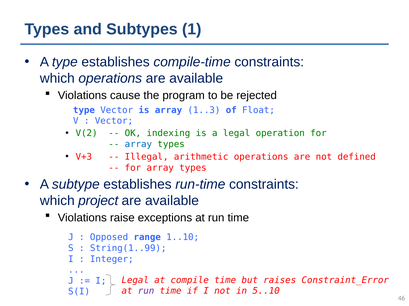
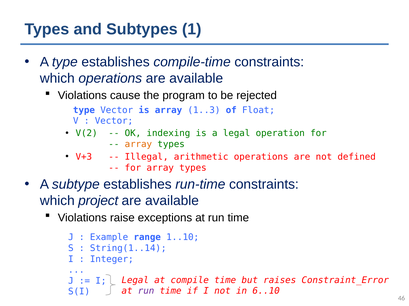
array colour: blue -> orange (138, 144)
Opposed: Opposed -> Example (109, 238)
String(1..99: String(1..99 -> String(1..14 (128, 249)
5..10: 5..10 -> 6..10 (266, 292)
